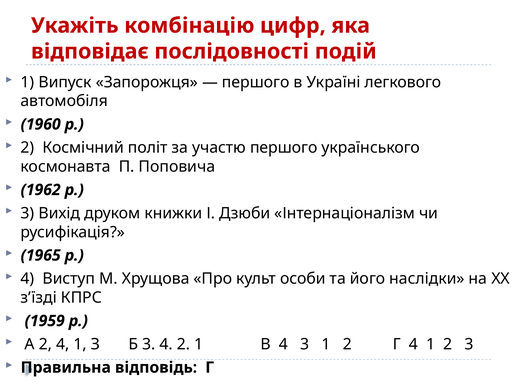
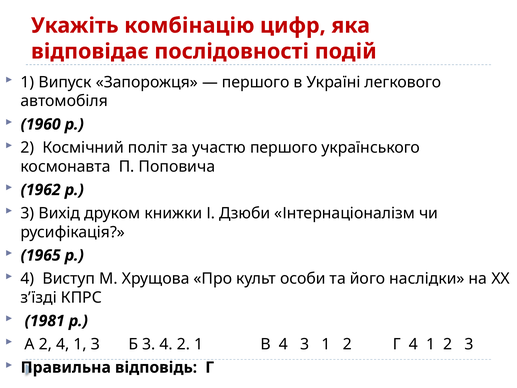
1959: 1959 -> 1981 (45, 321)
